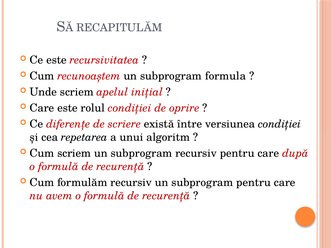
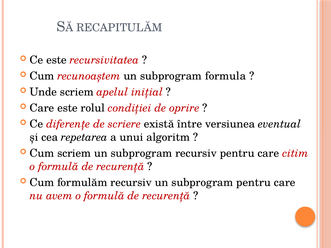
versiunea condiţiei: condiţiei -> eventual (280, 124)
după: după -> citim (295, 153)
